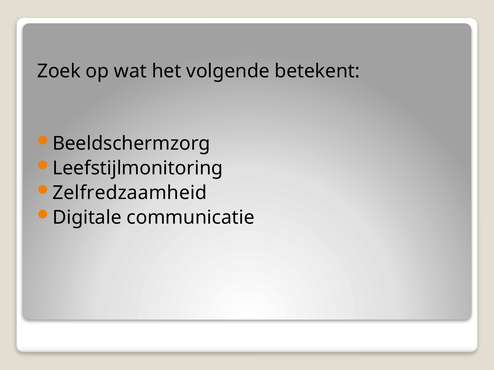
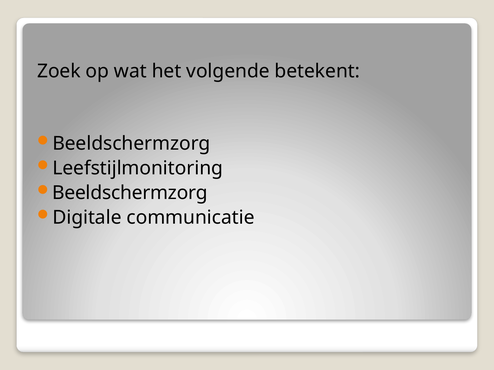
Zelfredzaamheid: Zelfredzaamheid -> Beeldschermzorg (130, 193)
